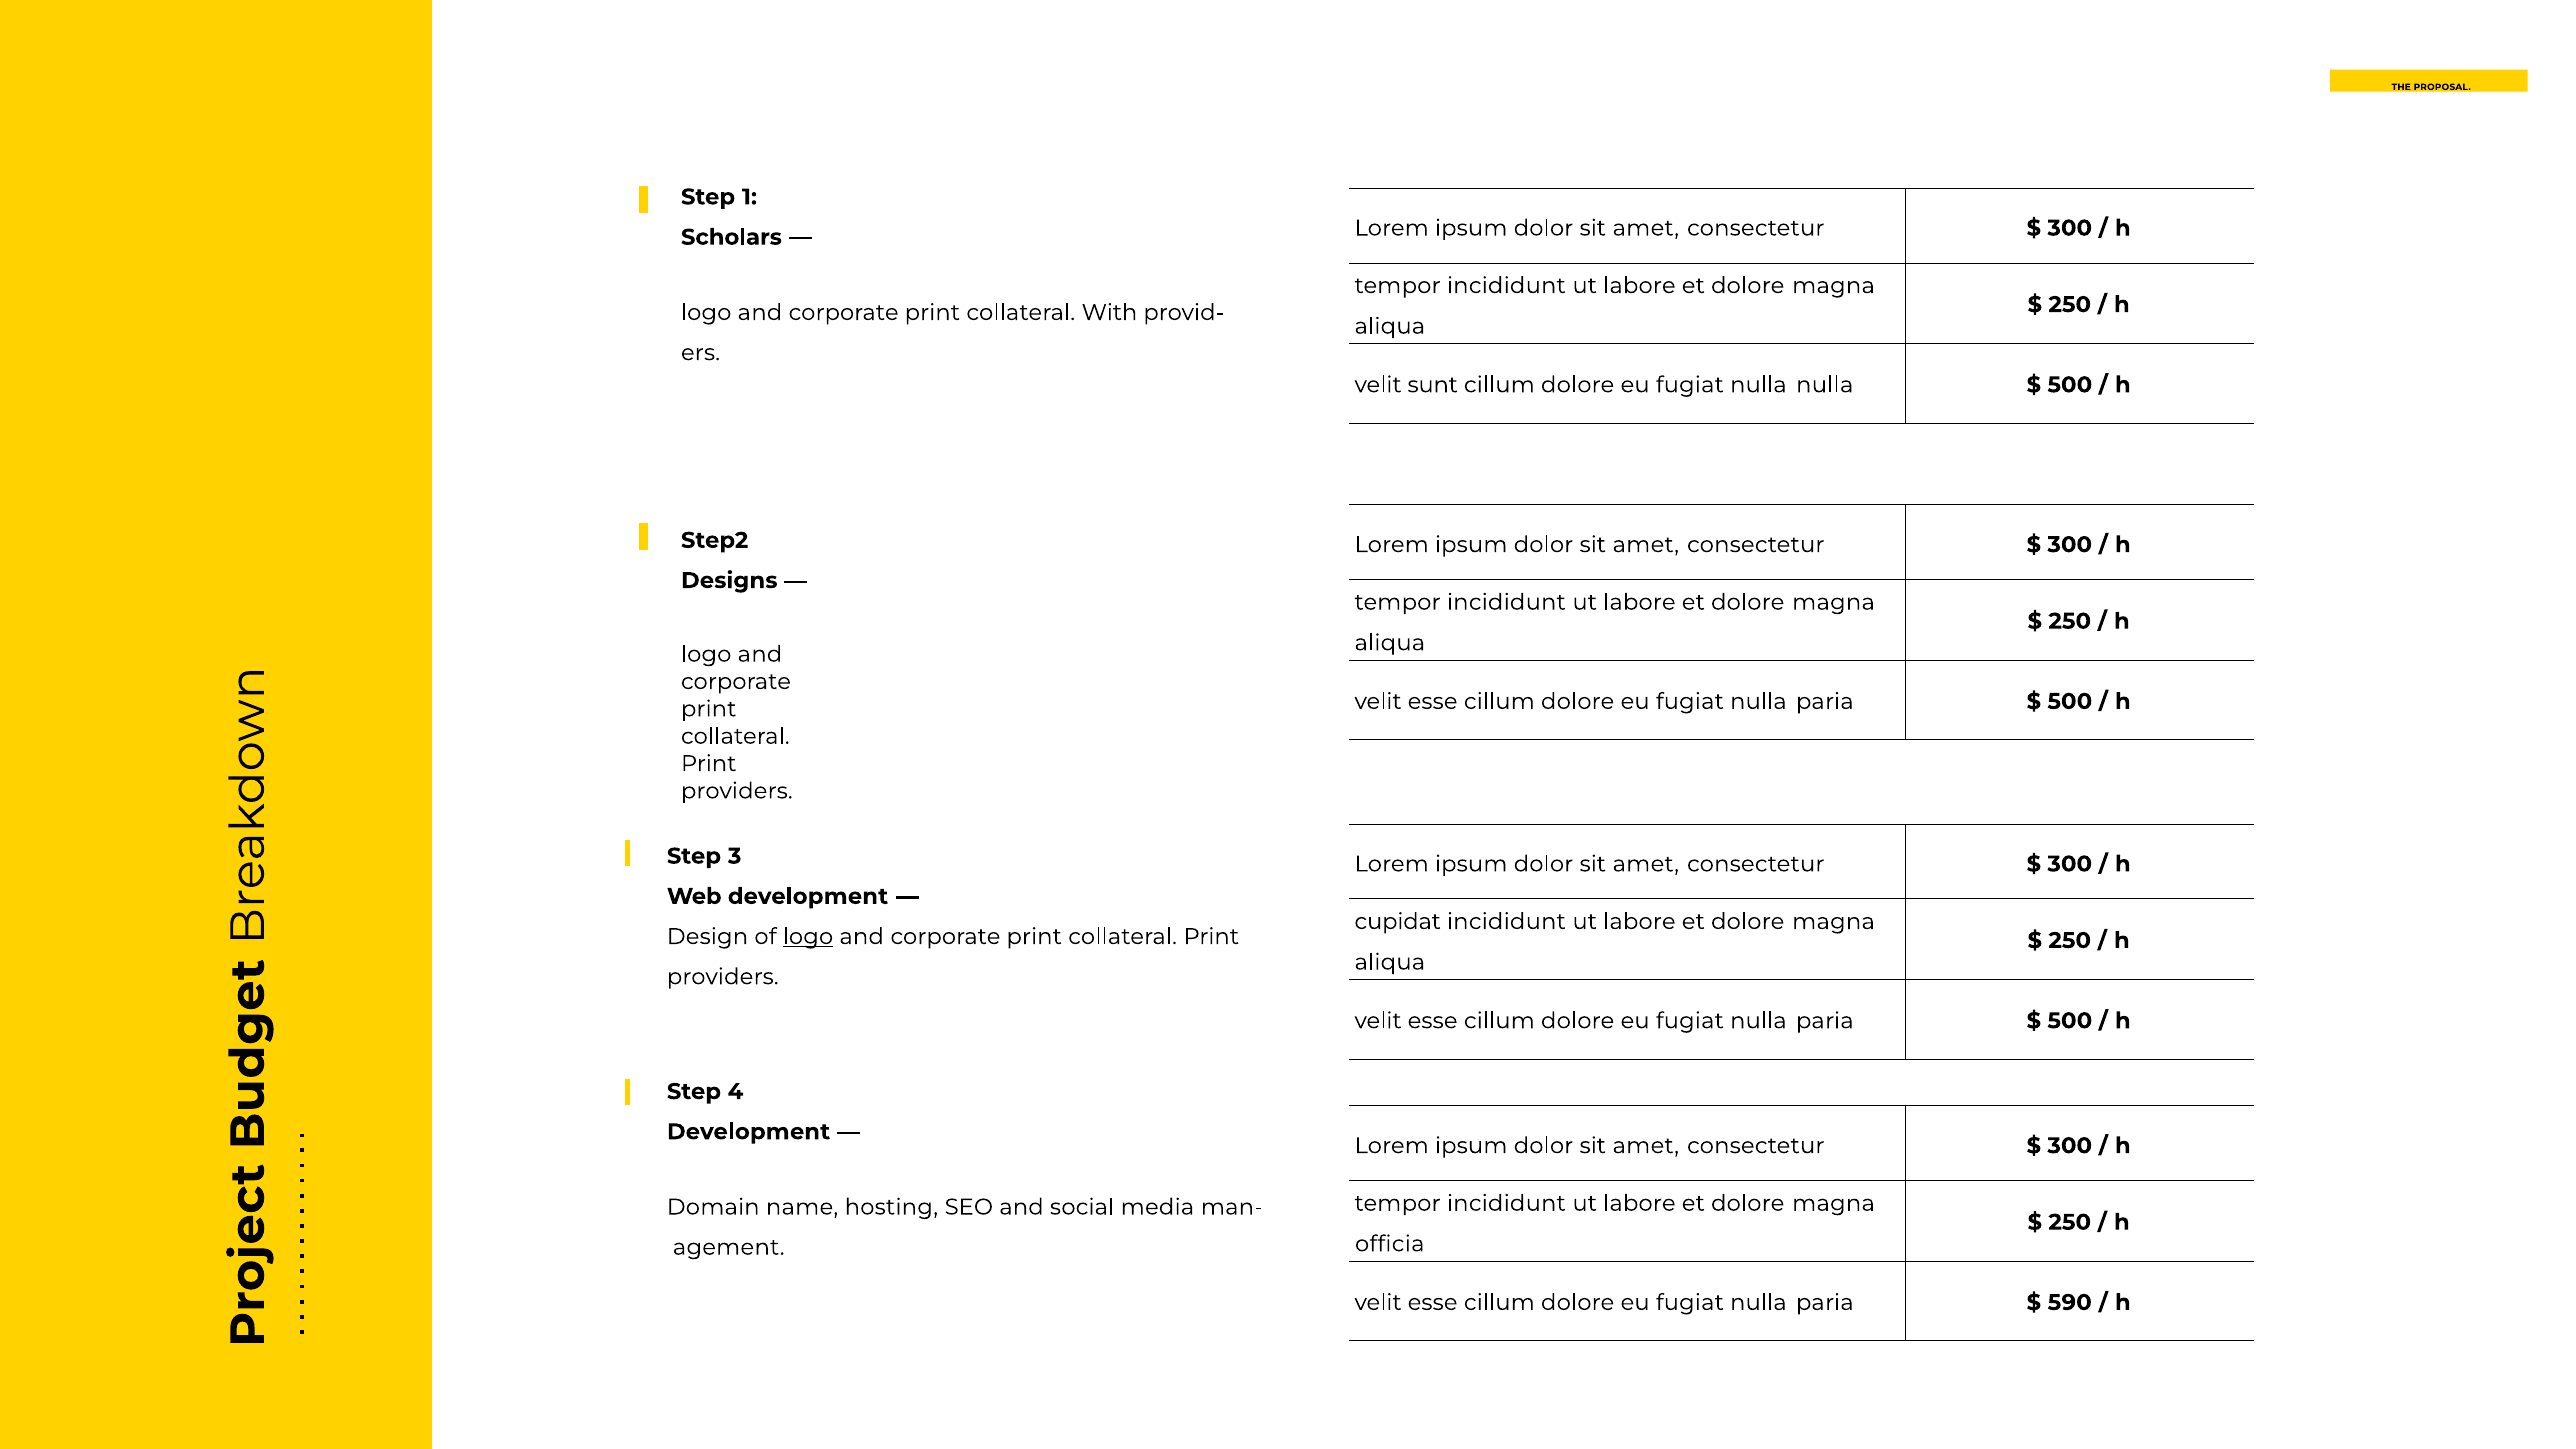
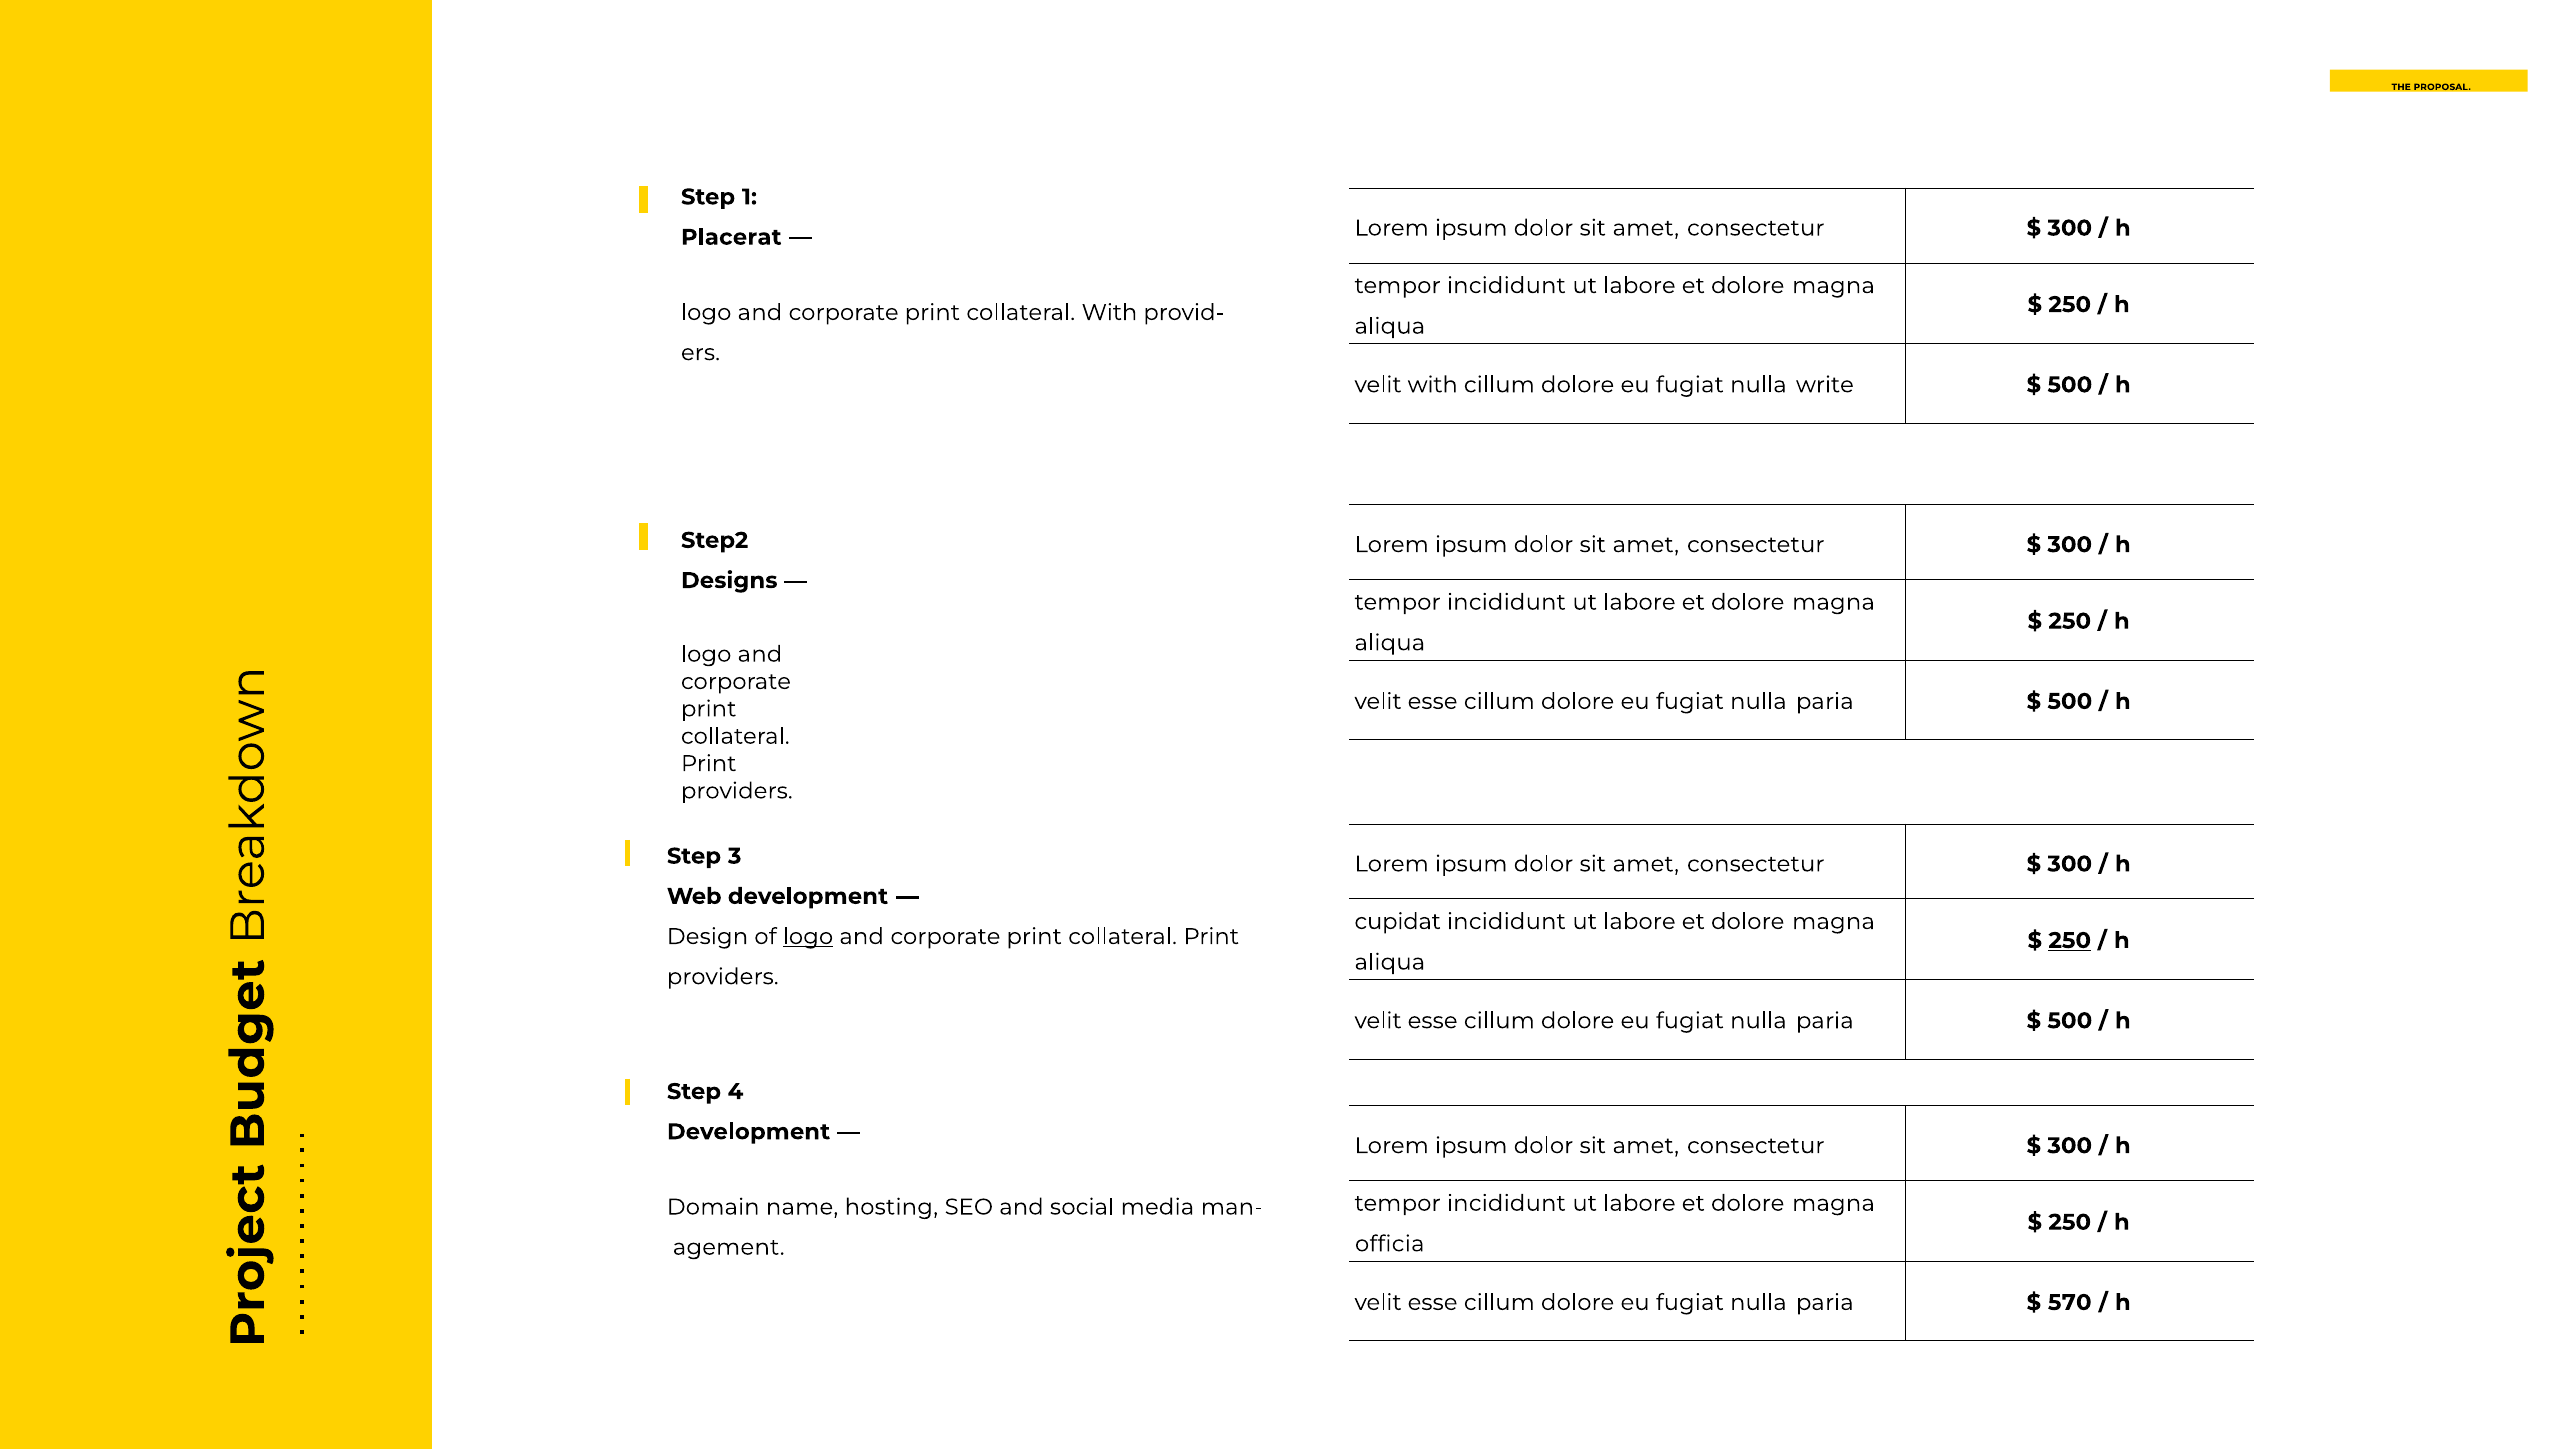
Scholars: Scholars -> Placerat (731, 237)
velit sunt: sunt -> with (1433, 385)
nulla nulla: nulla -> write (1825, 385)
250 underline: none -> present (2070, 941)
590: 590 -> 570 (2070, 1303)
